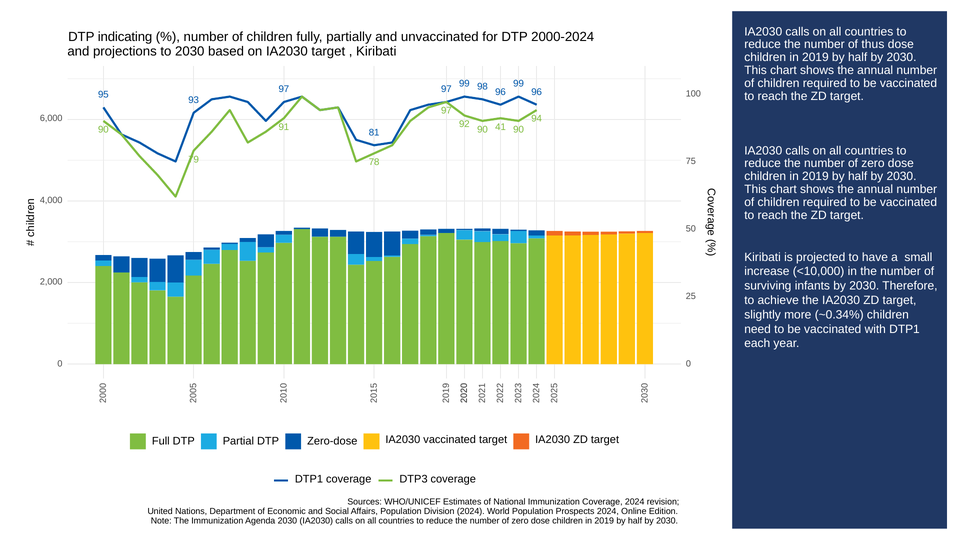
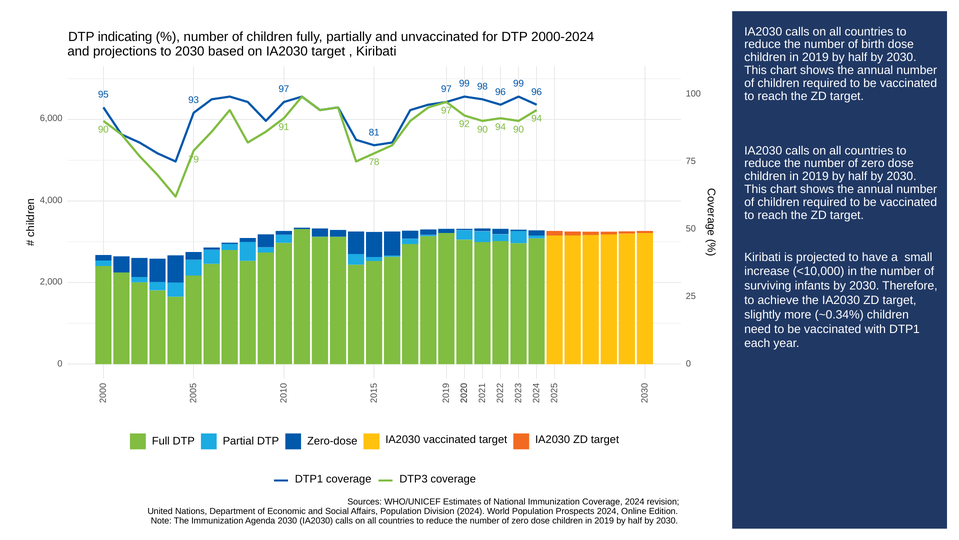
thus: thus -> birth (873, 44)
41: 41 -> 94 (501, 127)
